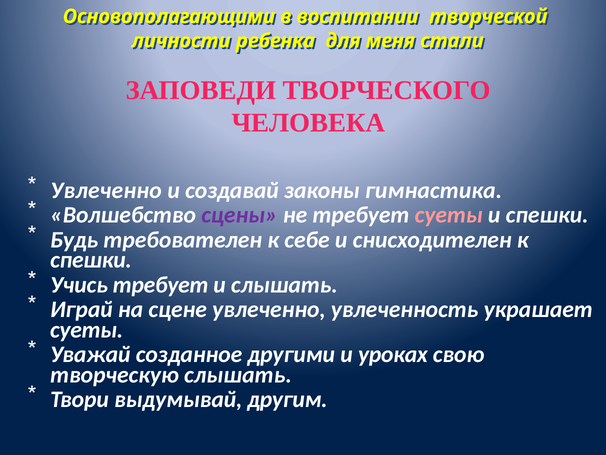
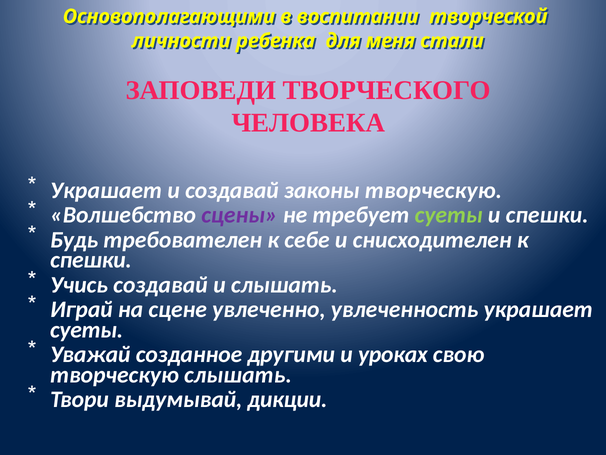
Увлеченно: Увлеченно -> Украшает (106, 190)
законы гимнастика: гимнастика -> творческую (433, 190)
суеты colour: pink -> light green (449, 215)
Учись требует: требует -> создавай (160, 284)
другим: другим -> дикции (287, 399)
